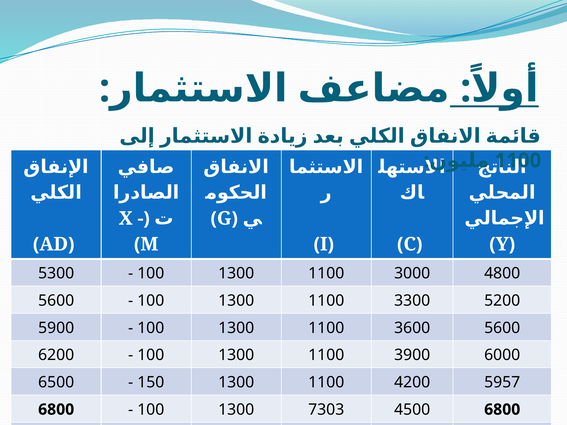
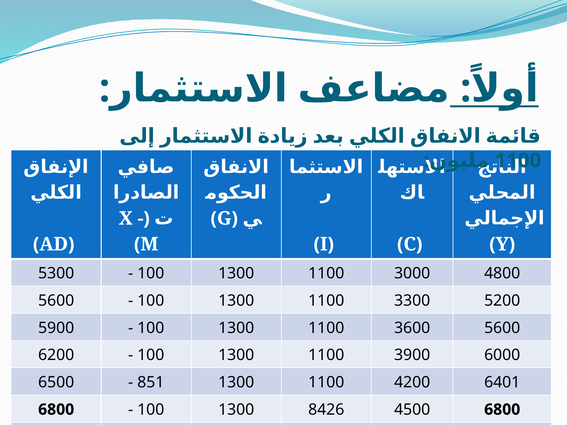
150: 150 -> 851 (151, 383)
5957: 5957 -> 6401 (502, 383)
7303: 7303 -> 8426 (326, 410)
